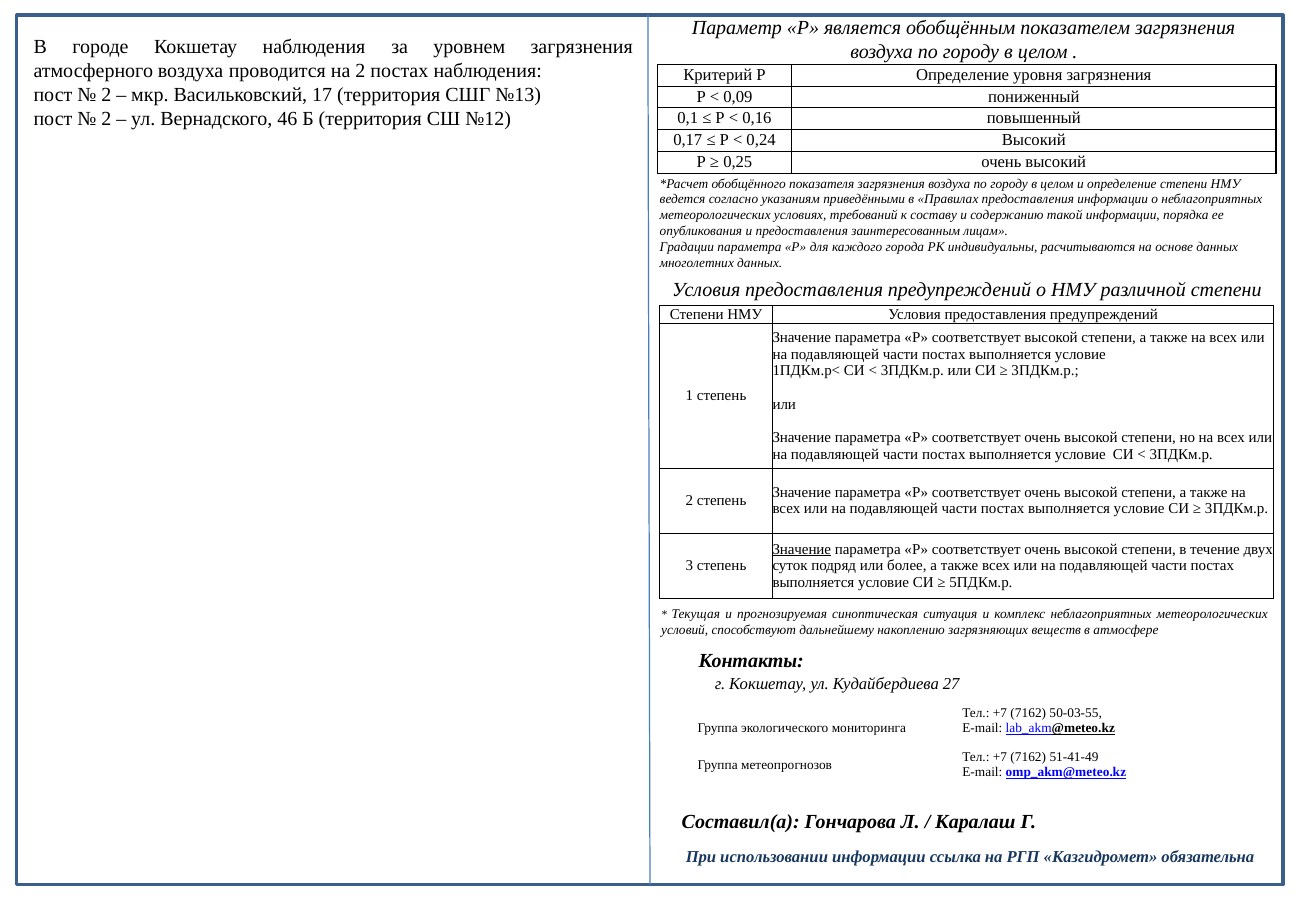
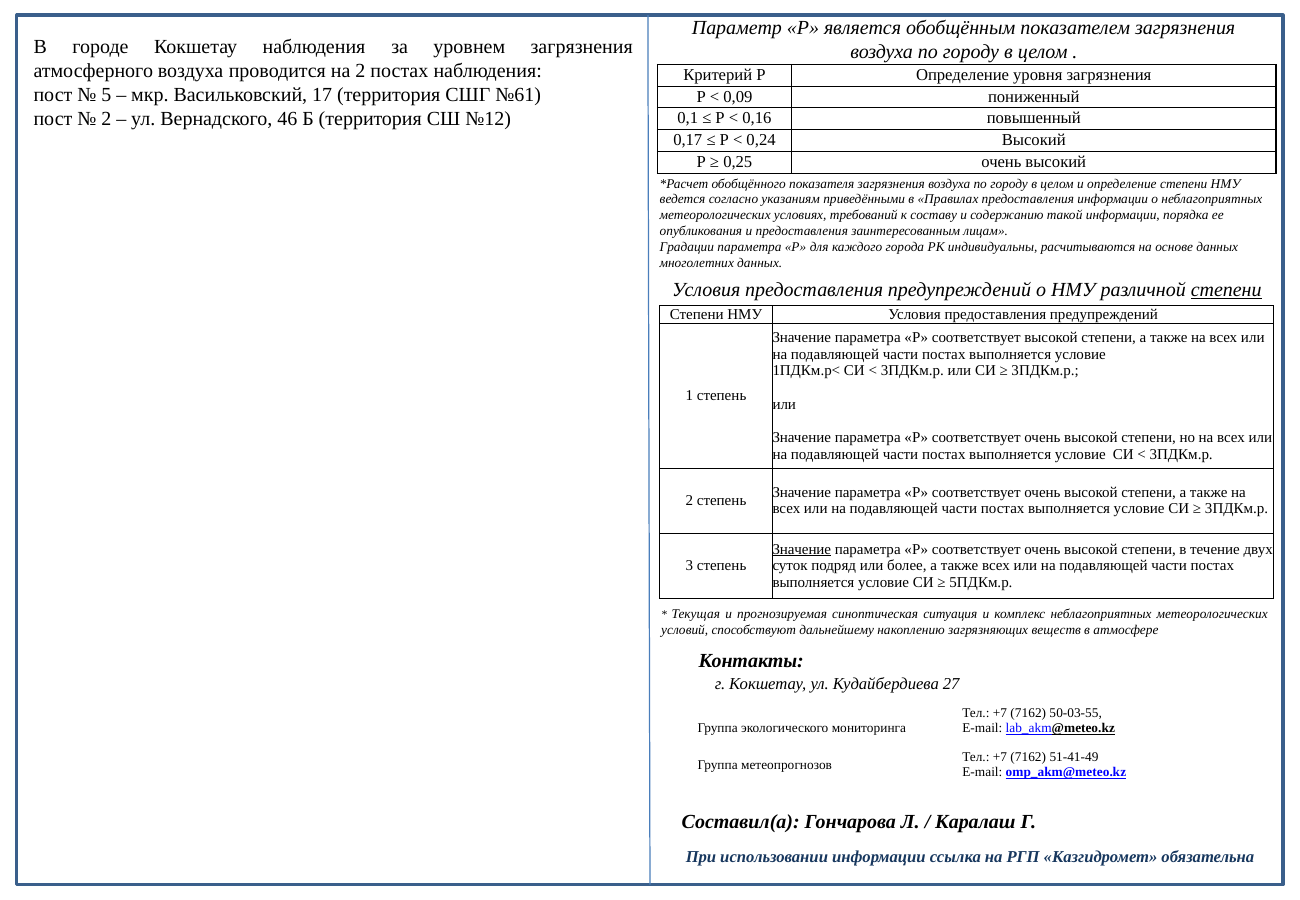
2: 2 -> 5 (106, 95)
№13: №13 -> №61 (518, 95)
степени underline: none -> present (1226, 290)
